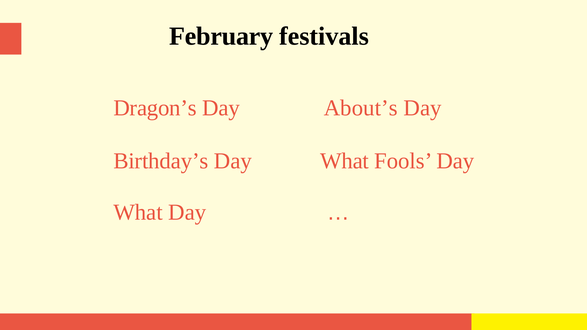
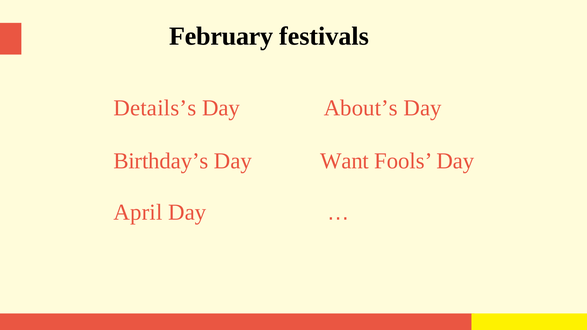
Dragon’s: Dragon’s -> Details’s (155, 108)
What: What -> Want (345, 161)
What: What -> April (138, 212)
